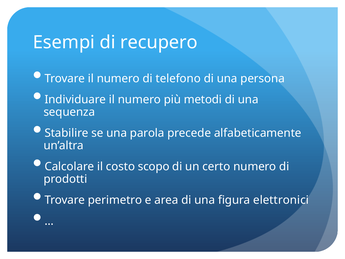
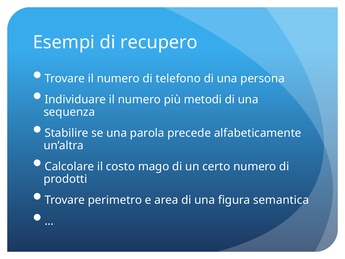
scopo: scopo -> mago (154, 166)
elettronici: elettronici -> semantica (281, 200)
